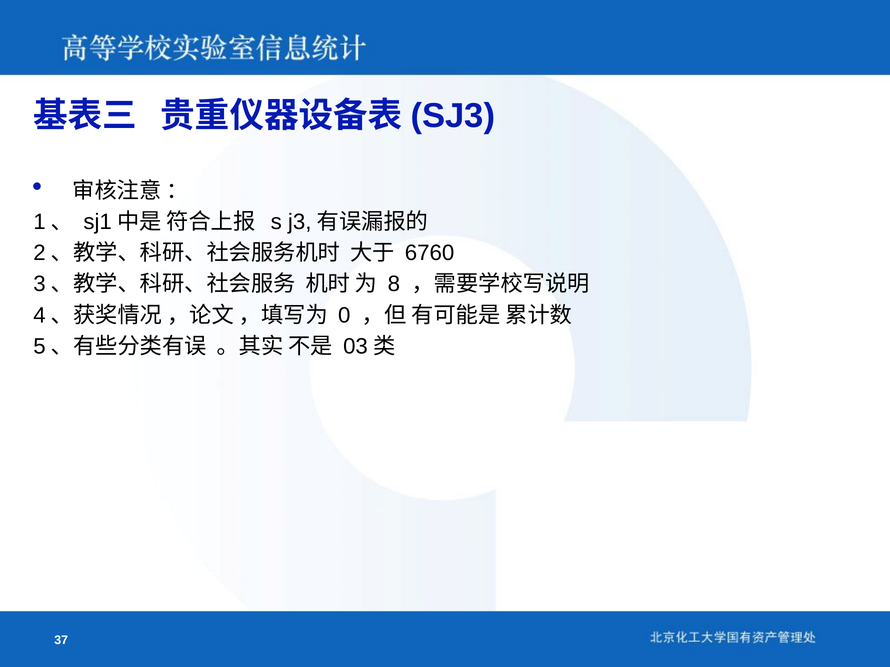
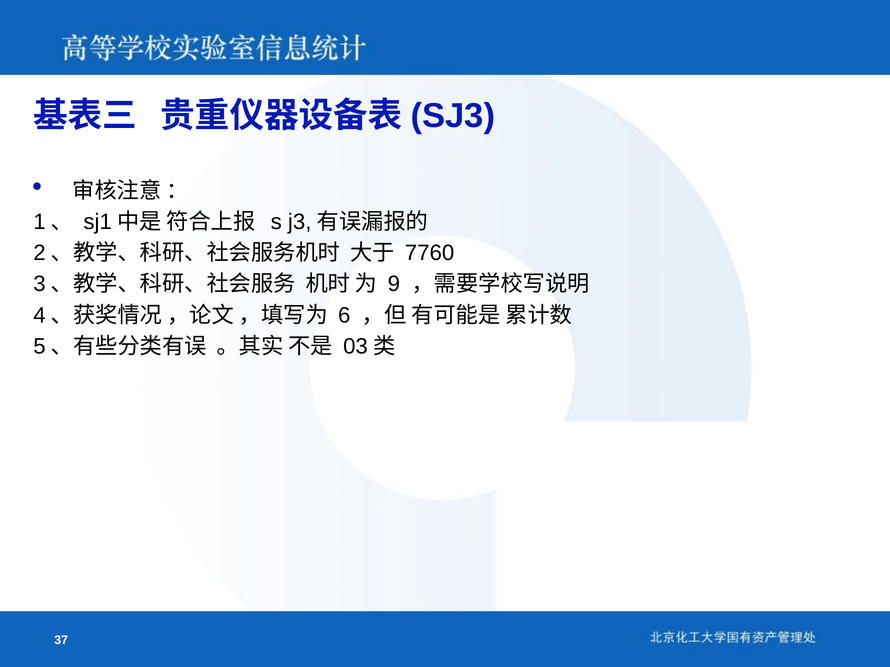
6760: 6760 -> 7760 (430, 253)
8: 8 -> 9 (394, 284)
0: 0 -> 6 (344, 315)
